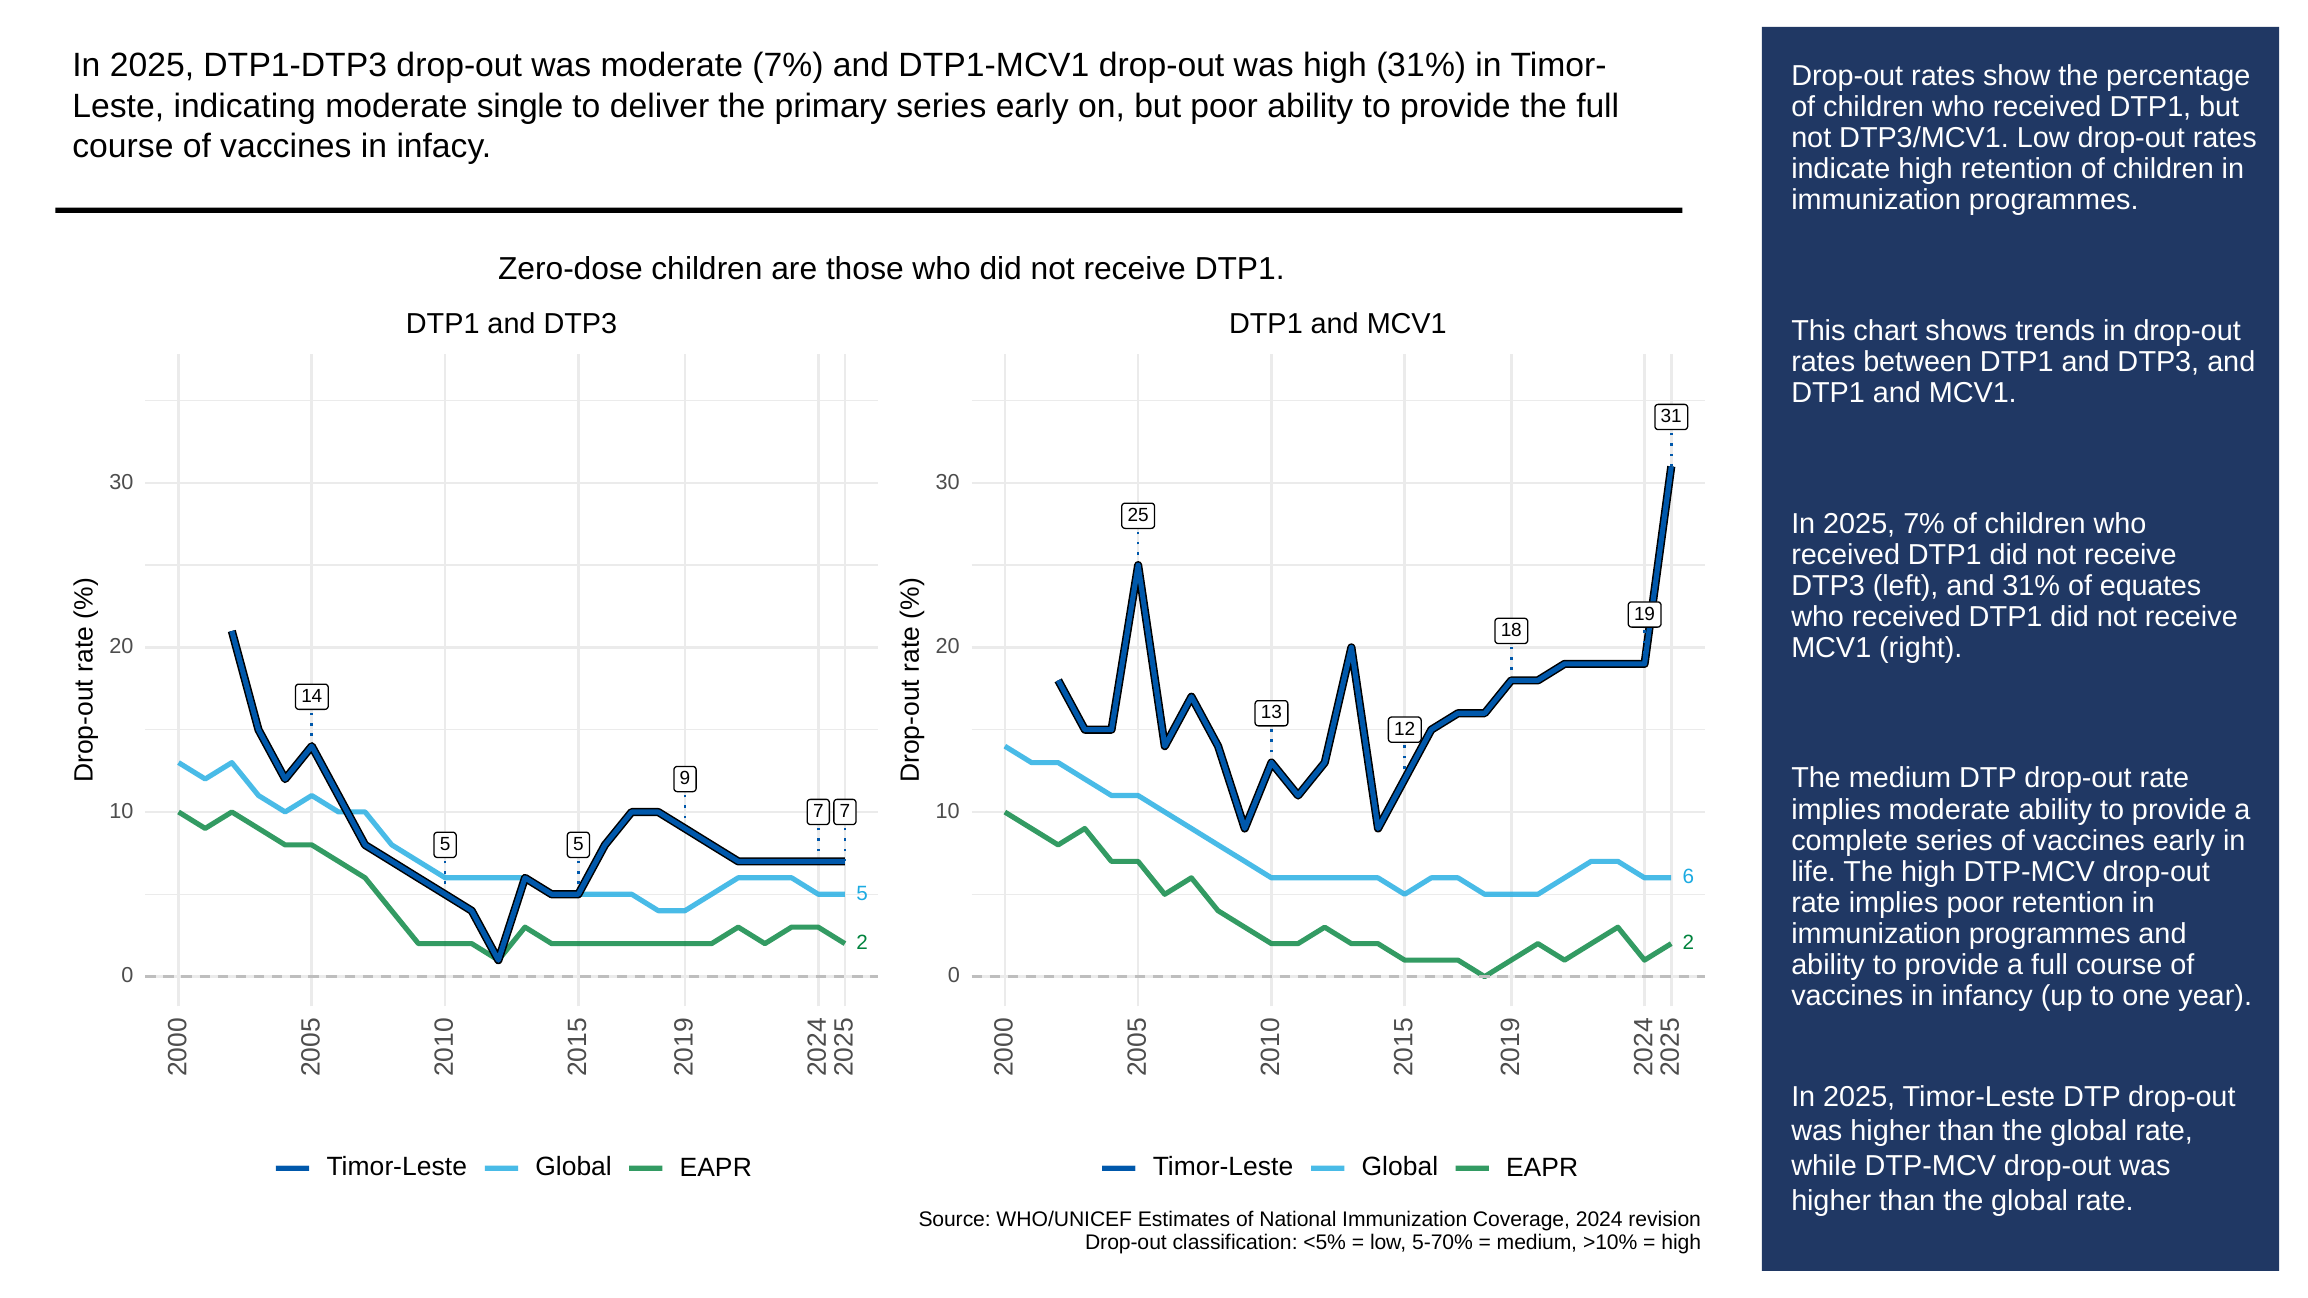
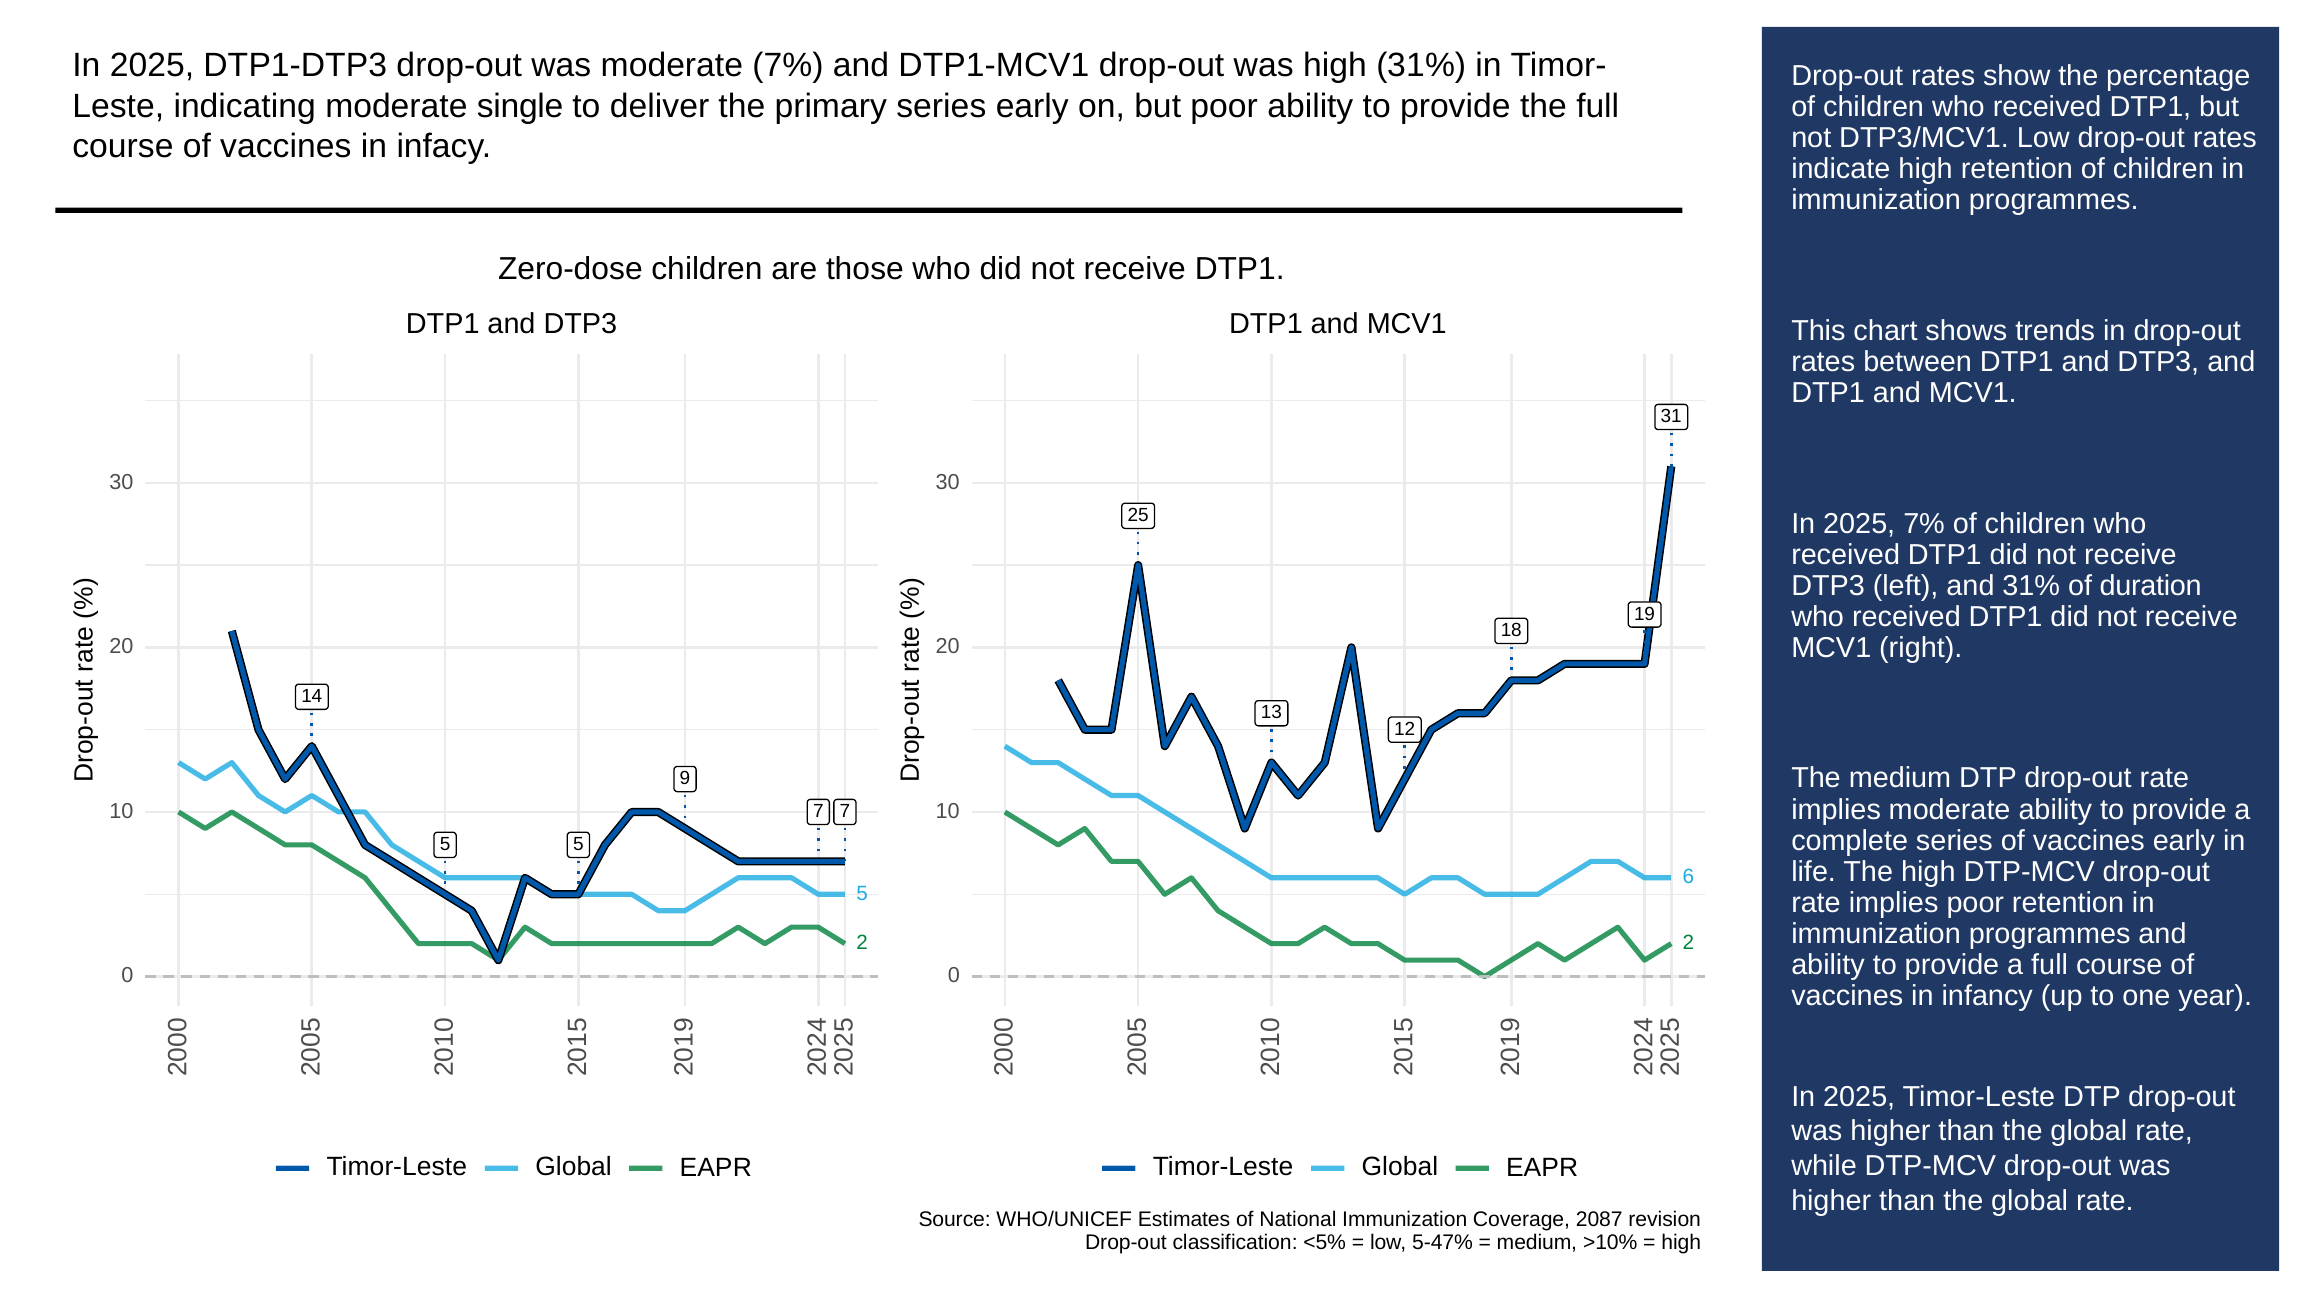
equates: equates -> duration (2151, 586)
2024: 2024 -> 2087 (1599, 1220)
5-70%: 5-70% -> 5-47% (1443, 1243)
